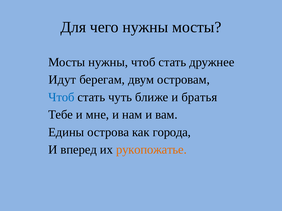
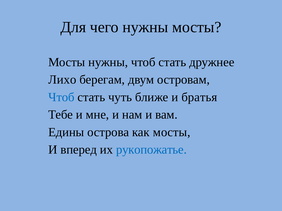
Идут: Идут -> Лихо (62, 80)
как города: города -> мосты (172, 132)
рукопожатье colour: orange -> blue (151, 150)
